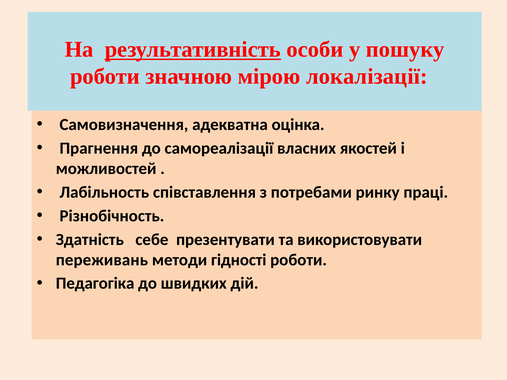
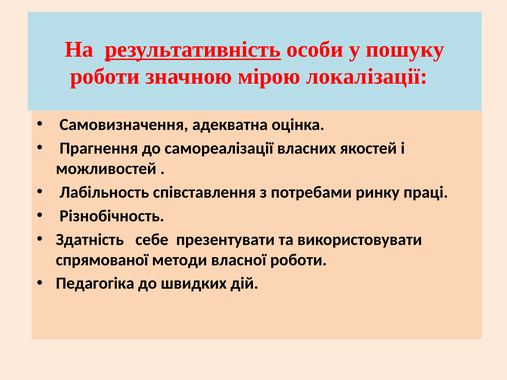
переживань: переживань -> спрямованої (102, 260)
гідності: гідності -> власної (239, 260)
